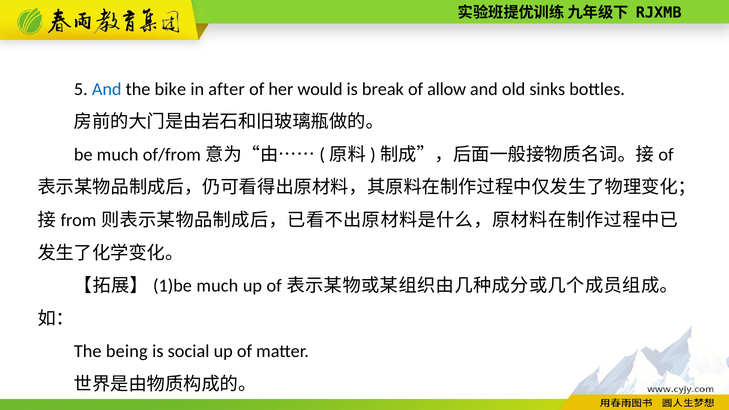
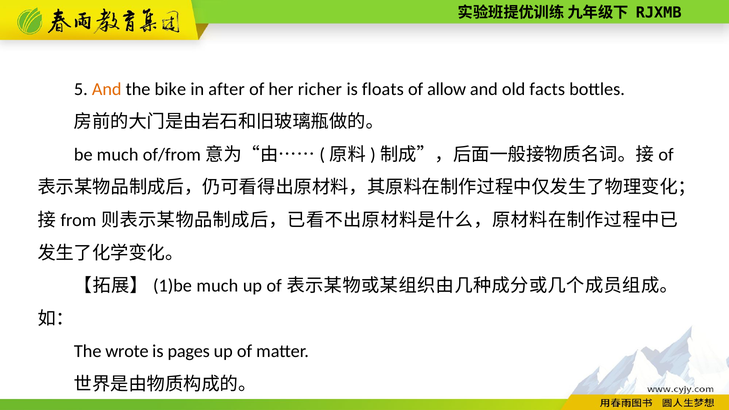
And colour: blue -> orange (107, 89)
would: would -> richer (320, 89)
break: break -> floats (383, 89)
sinks: sinks -> facts (547, 89)
being: being -> wrote (127, 351)
social: social -> pages (189, 351)
